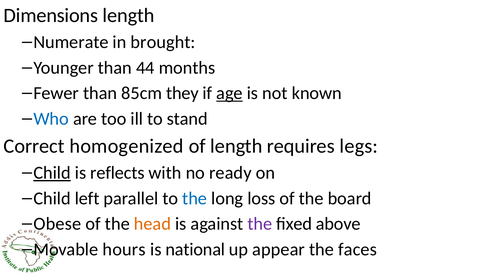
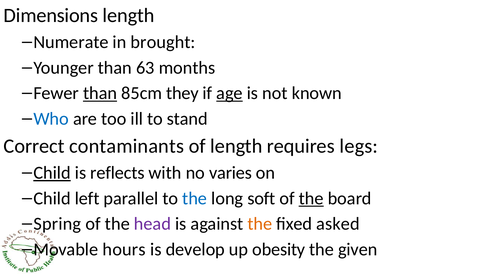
44: 44 -> 63 (145, 68)
than underline: none -> present (100, 93)
homogenized: homogenized -> contaminants (127, 146)
ready: ready -> varies (231, 173)
loss: loss -> soft (261, 199)
the underline: none -> present (311, 199)
Obese: Obese -> Spring (57, 224)
head colour: orange -> purple (152, 224)
the colour: purple -> orange (260, 224)
above: above -> asked (338, 224)
national: national -> develop (195, 250)
appear: appear -> obesity (279, 250)
faces: faces -> given (358, 250)
